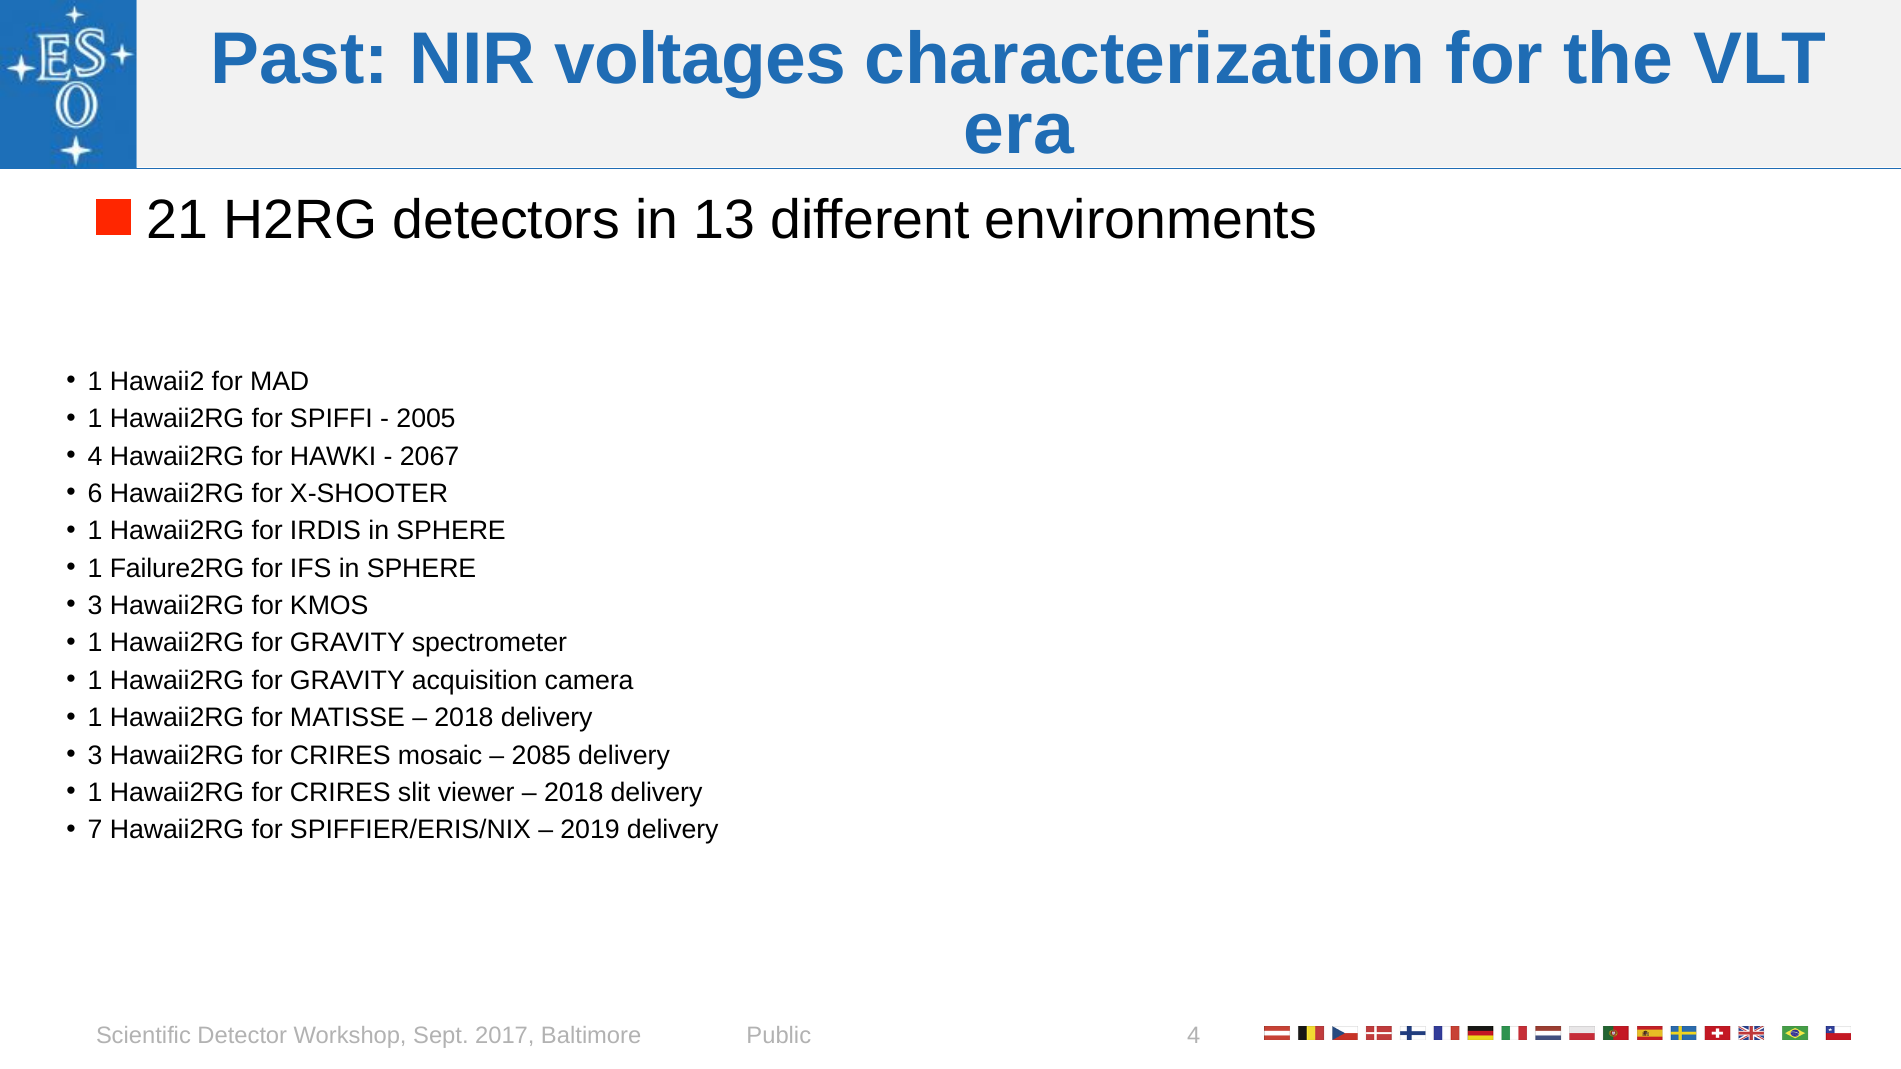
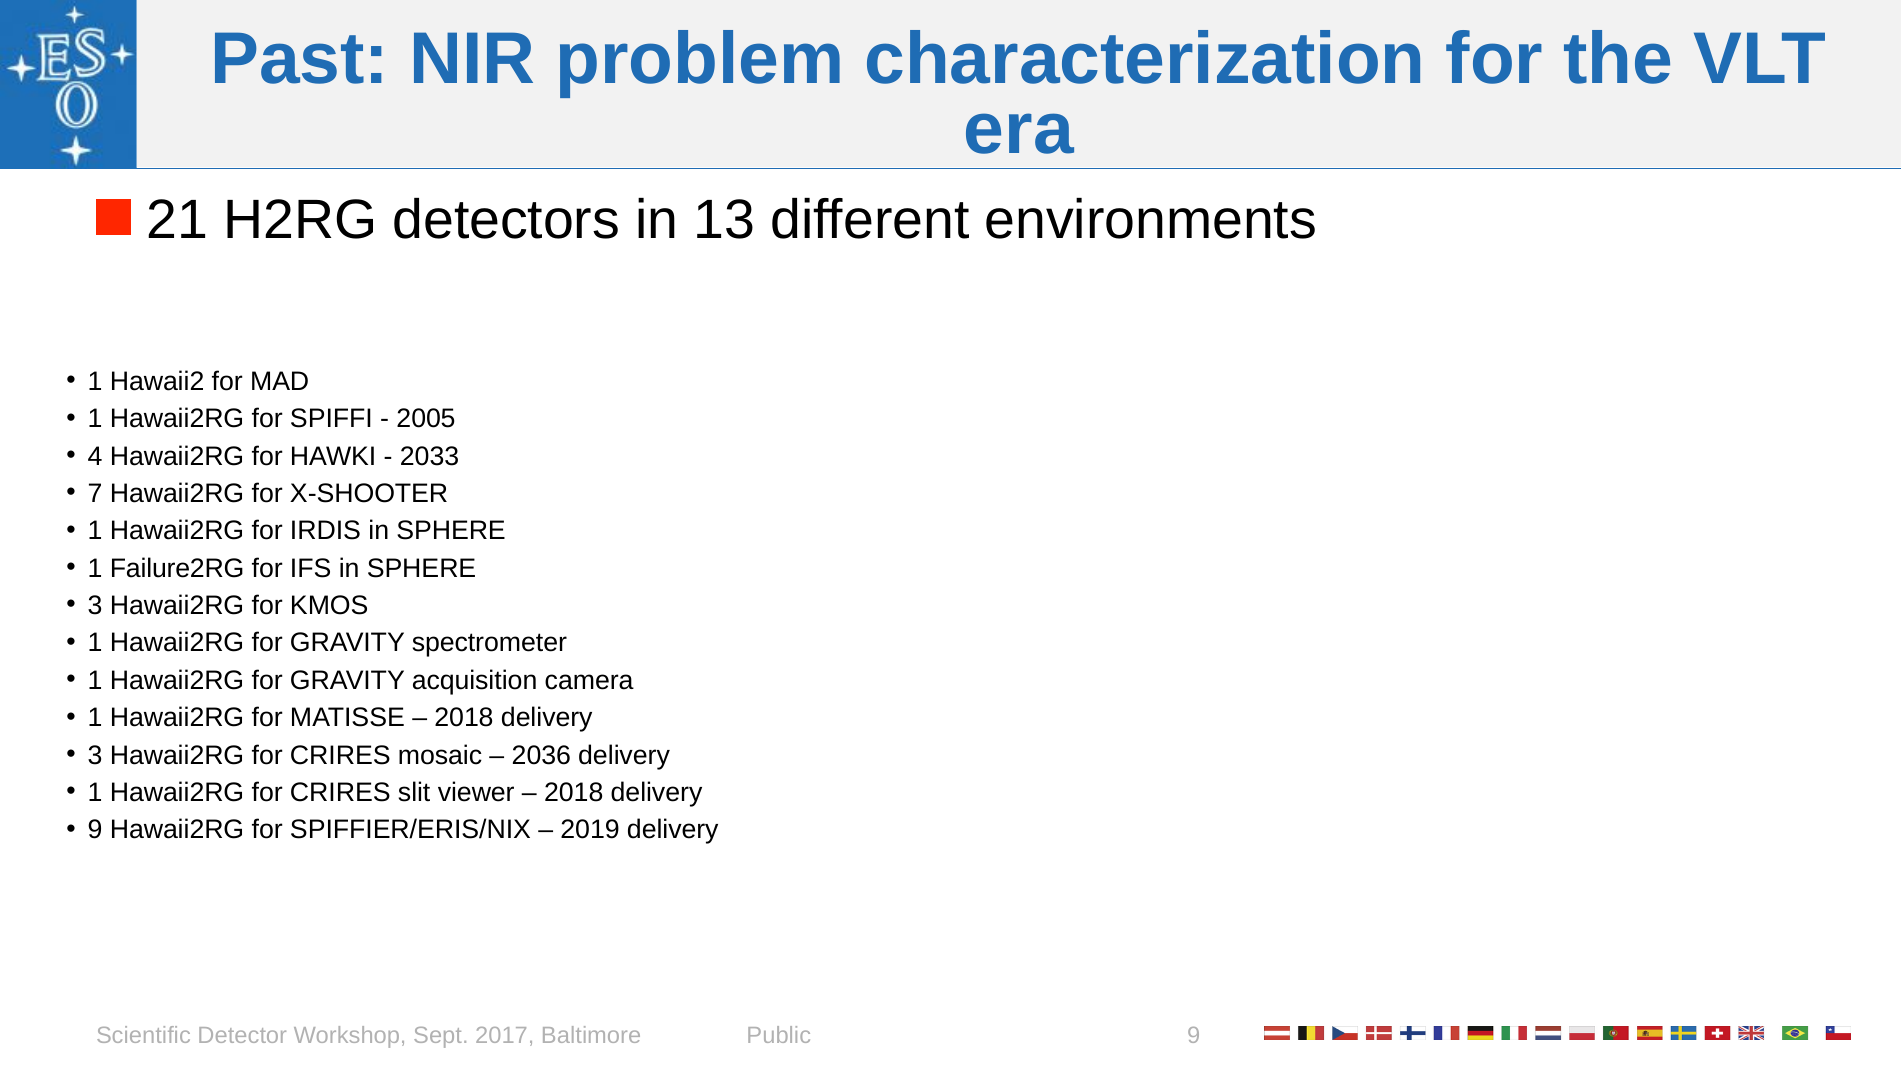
voltages: voltages -> problem (700, 59)
2067: 2067 -> 2033 (430, 456)
6: 6 -> 7 (95, 494)
2085: 2085 -> 2036 (541, 755)
7: 7 -> 9 (95, 830)
Public 4: 4 -> 9 (1194, 1036)
